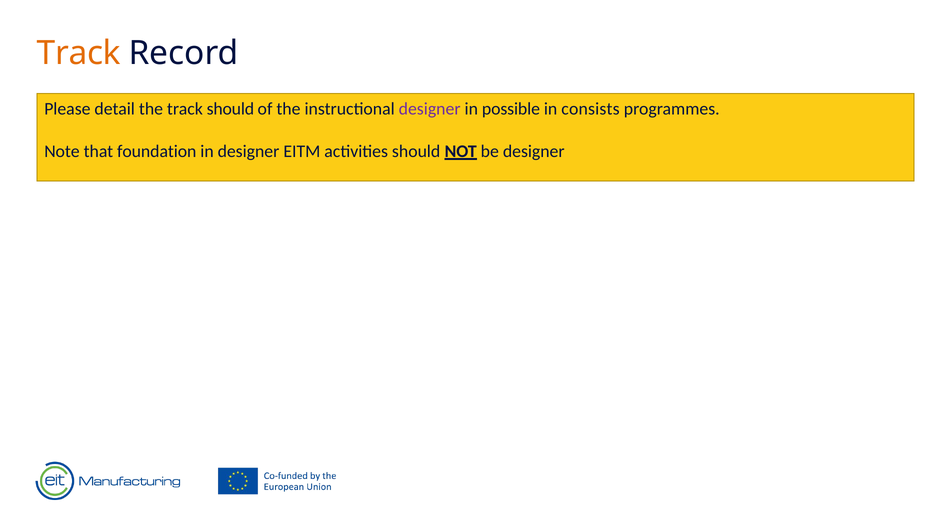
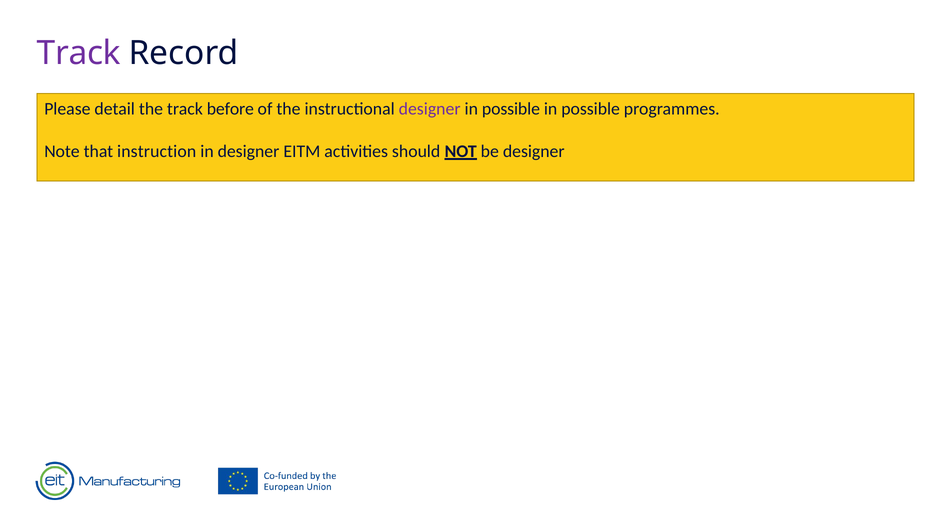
Track colour: orange -> purple (79, 53)
track should: should -> before (230, 109)
consists: consists -> possible (591, 109)
foundation: foundation -> instruction (157, 152)
